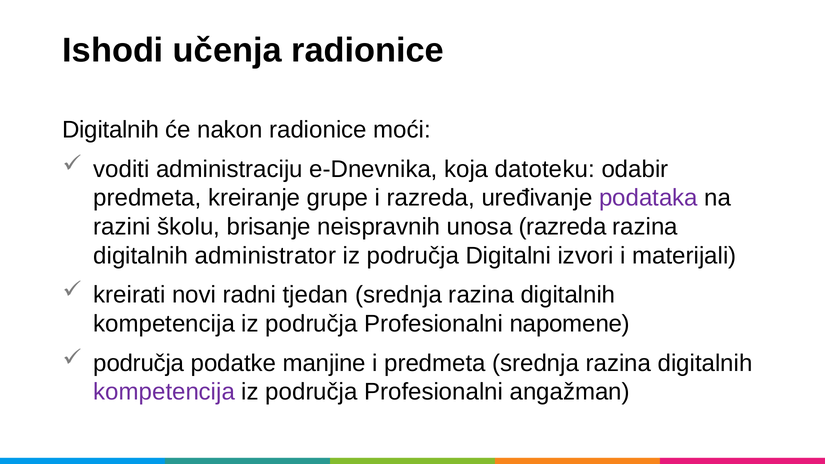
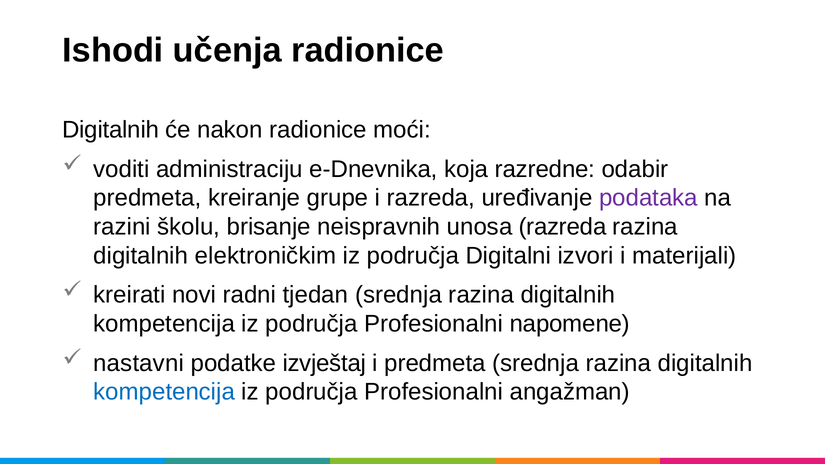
datoteku: datoteku -> razredne (545, 169)
administrator: administrator -> elektroničkim (265, 256)
područja: područja -> nastavni (139, 363)
manjine: manjine -> izvještaj (324, 363)
kompetencija colour: purple -> blue (164, 392)
